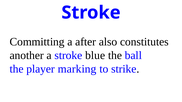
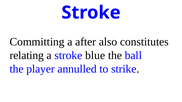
another: another -> relating (27, 56)
marking: marking -> annulled (77, 69)
